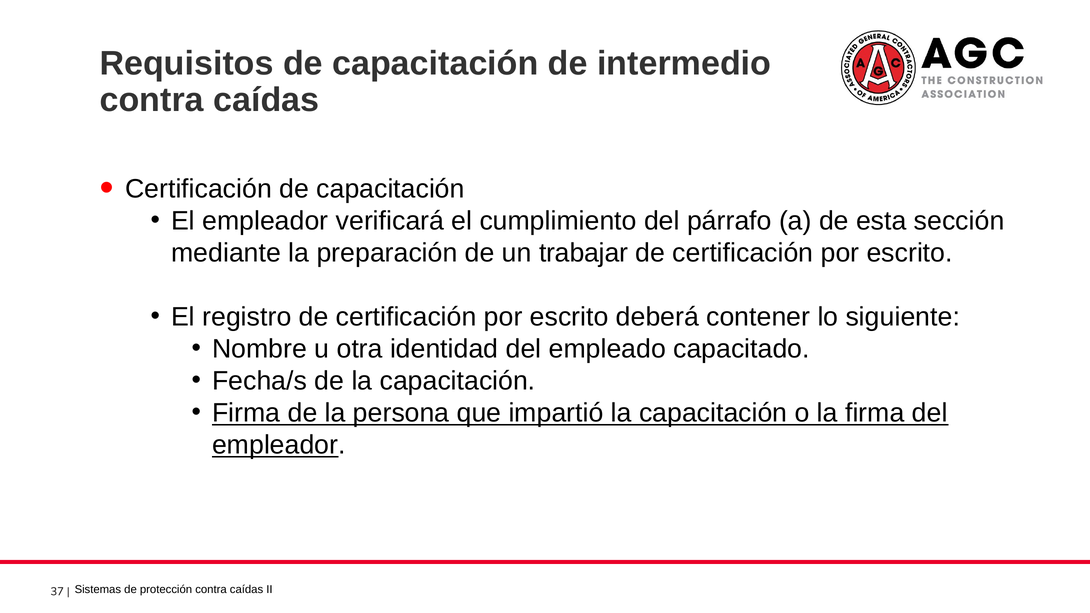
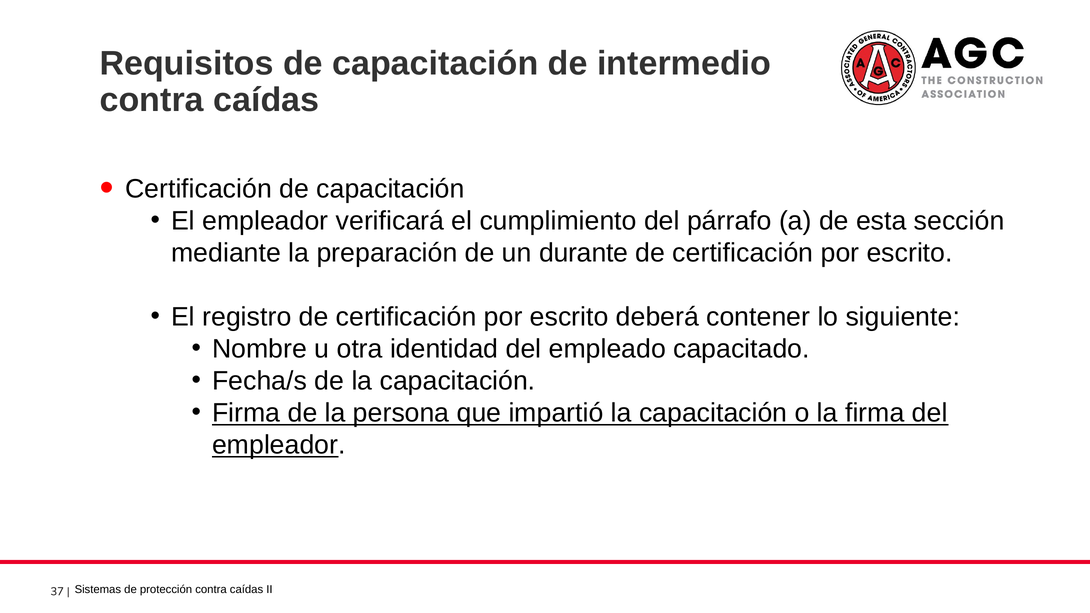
trabajar: trabajar -> durante (584, 253)
